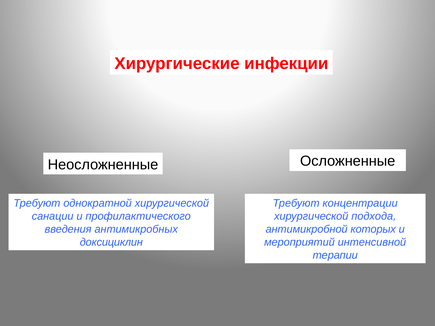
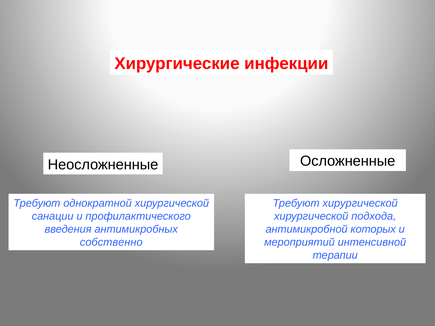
Требуют концентрации: концентрации -> хирургической (360, 203)
доксициклин: доксициклин -> собственно (111, 243)
